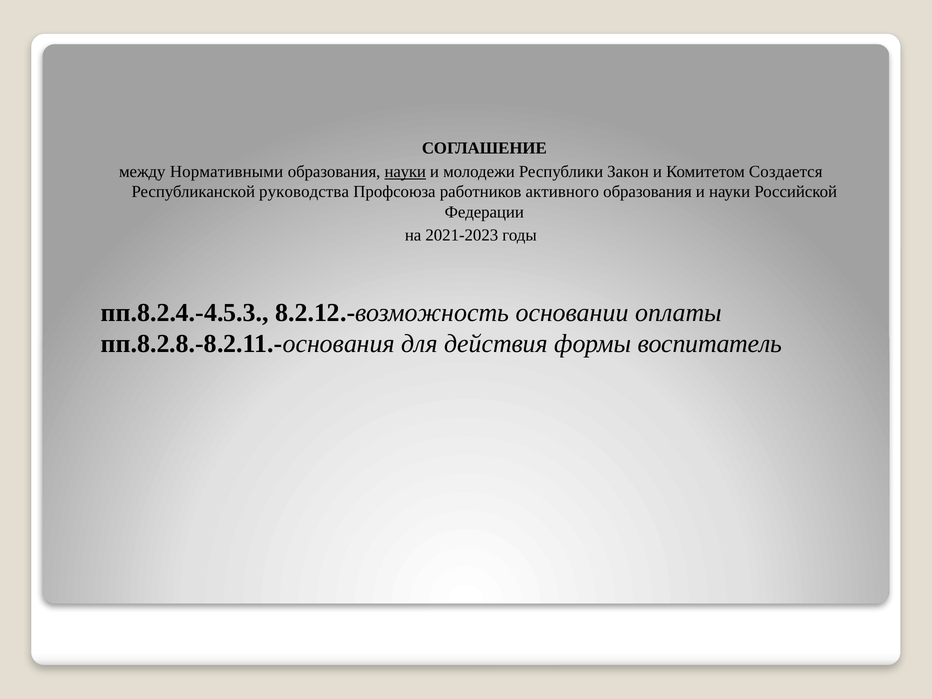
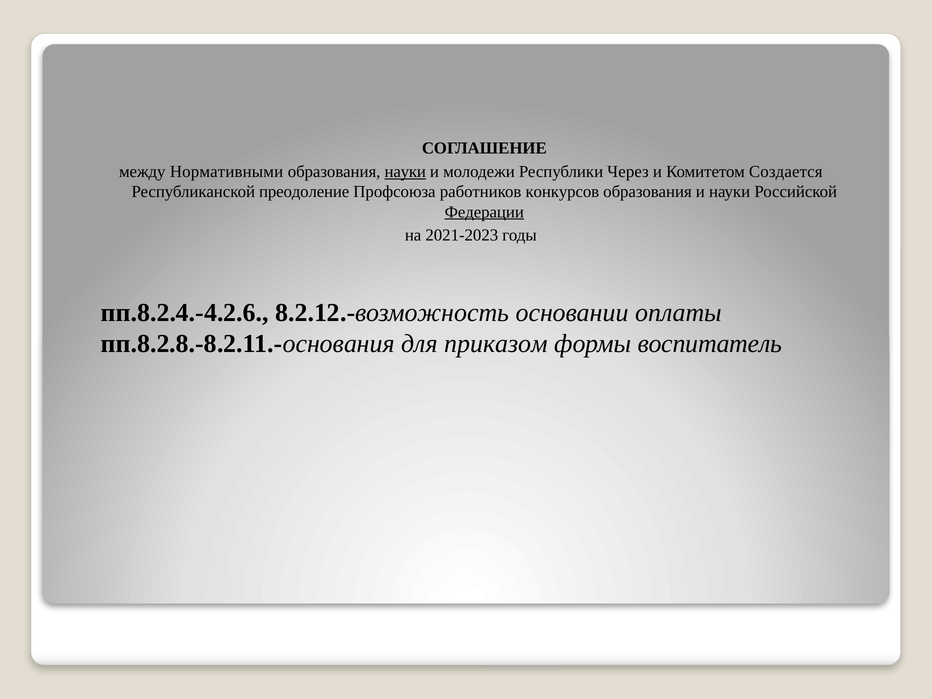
Закон: Закон -> Через (628, 172)
руководства: руководства -> преодоление (304, 192)
активного: активного -> конкурсов (562, 192)
Федерации underline: none -> present (484, 212)
пп.8.2.4.-4.5.3: пп.8.2.4.-4.5.3 -> пп.8.2.4.-4.2.6 (185, 313)
действия: действия -> приказом (496, 344)
